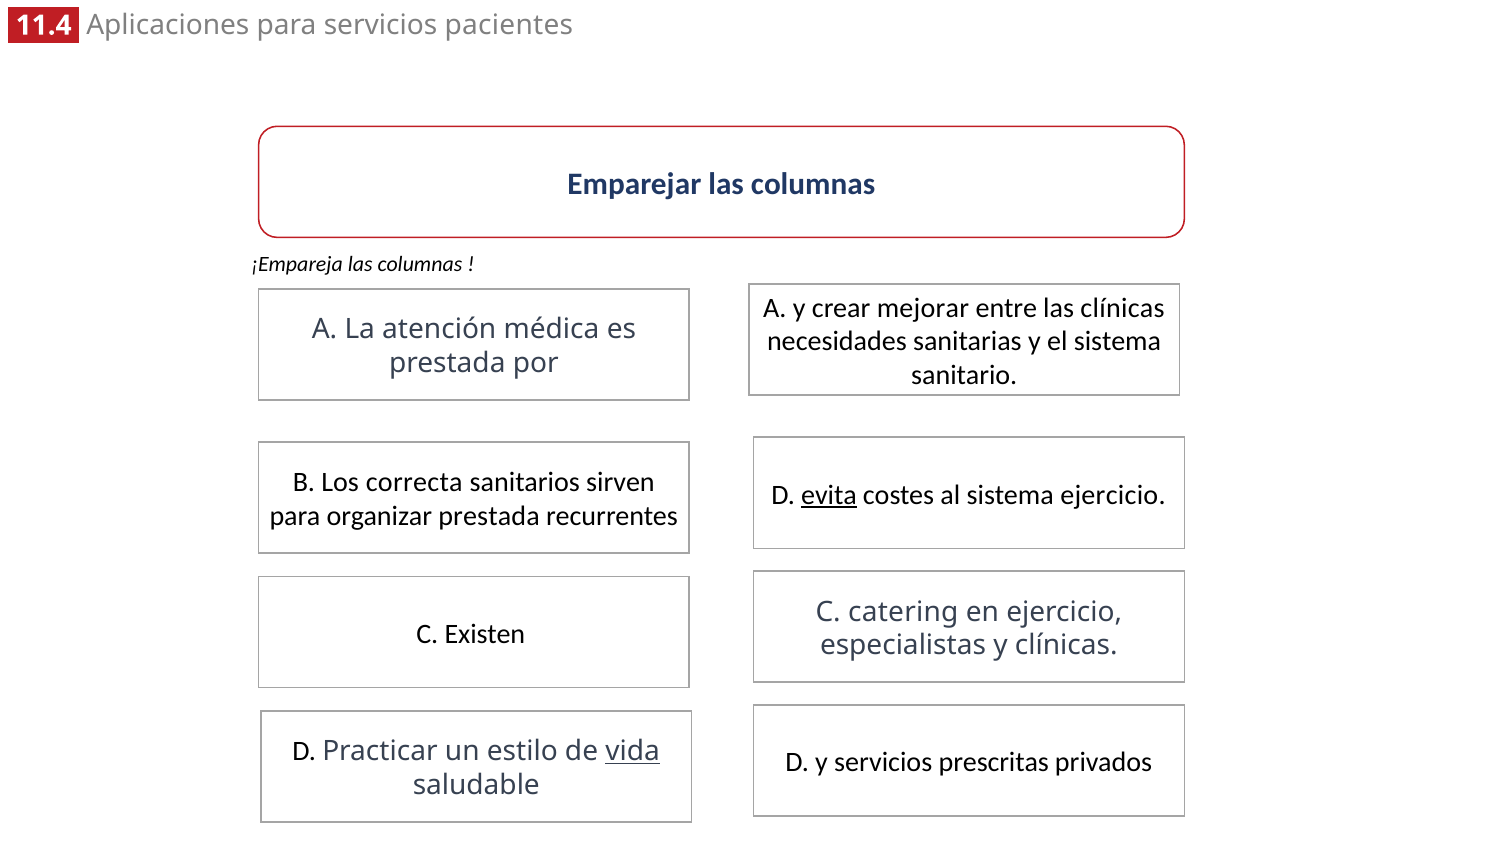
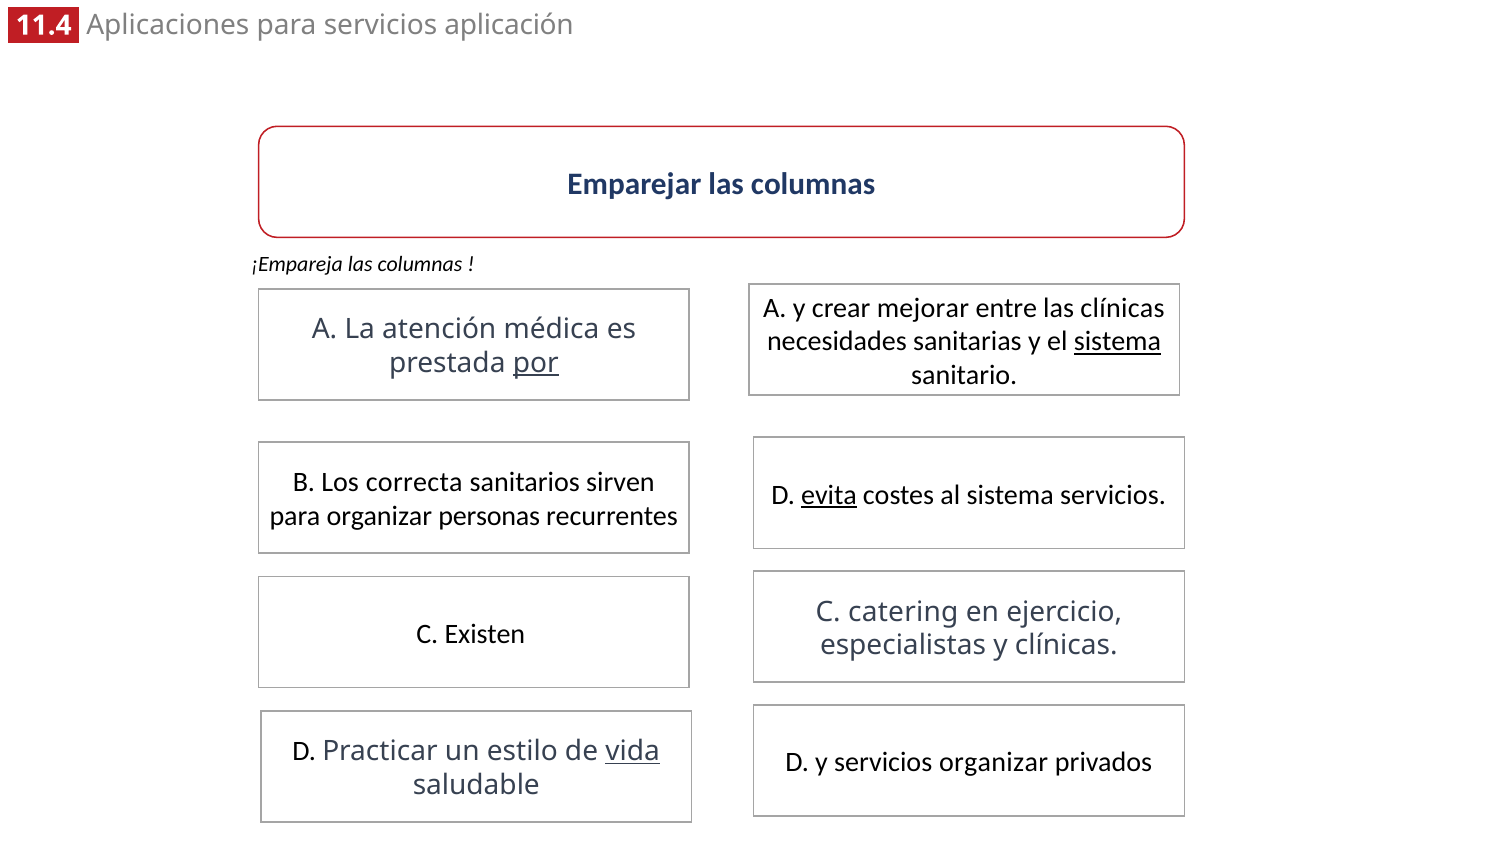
pacientes: pacientes -> aplicación (509, 25)
sistema underline: none -> present (1117, 342)
por underline: none -> present (536, 363)
sistema ejercicio: ejercicio -> servicios (1113, 495)
organizar prestada: prestada -> personas (489, 517)
servicios prescritas: prescritas -> organizar (994, 763)
